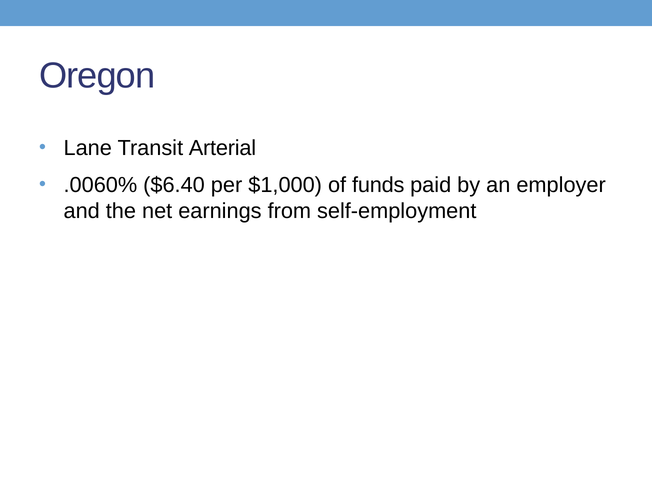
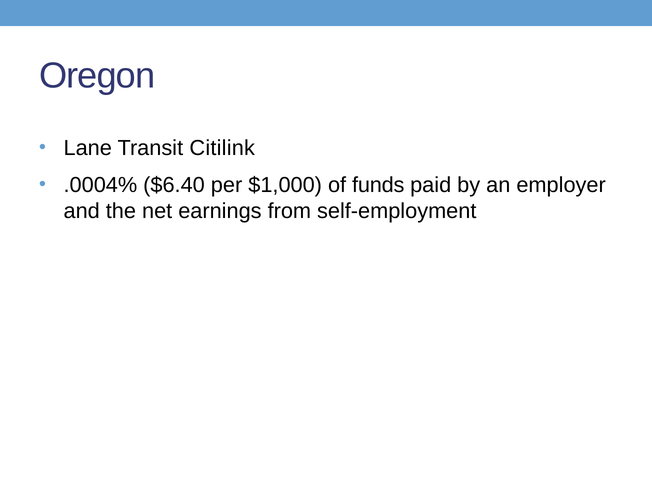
Arterial: Arterial -> Citilink (222, 148)
.0060%: .0060% -> .0004% (100, 185)
